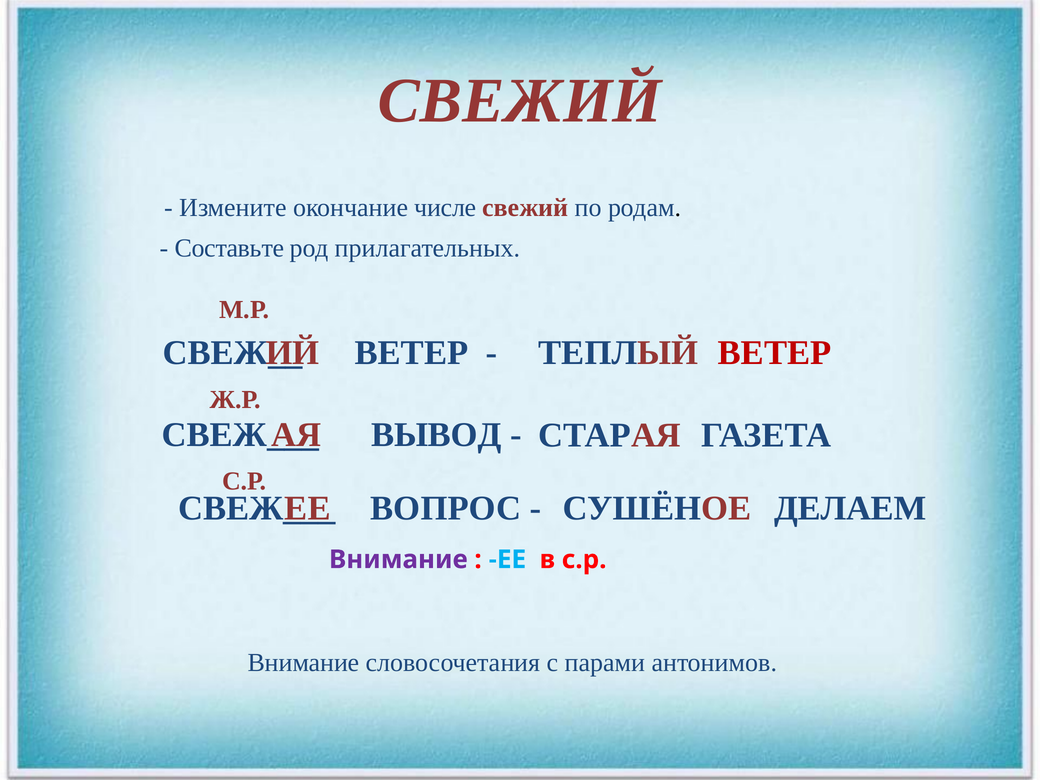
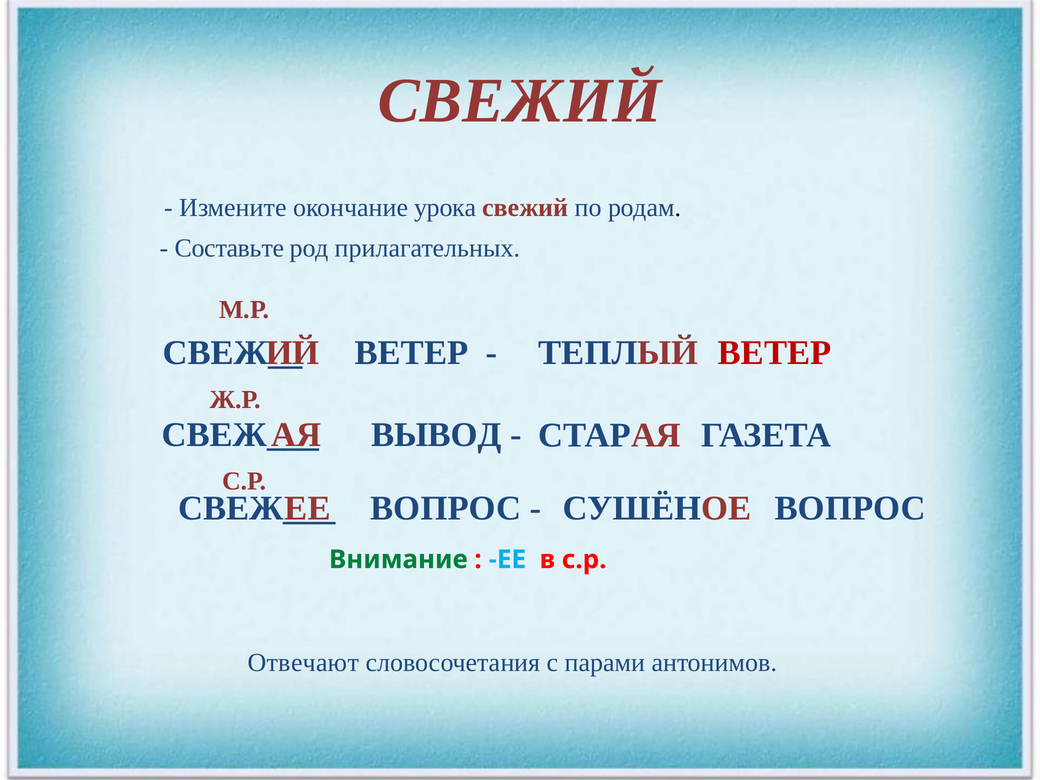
числе: числе -> урока (445, 208)
ДЕЛАЕМ: ДЕЛАЕМ -> ВОПРОС (850, 508)
Внимание colour: purple -> green (398, 560)
Внимание: Внимание -> Отвечают (303, 663)
